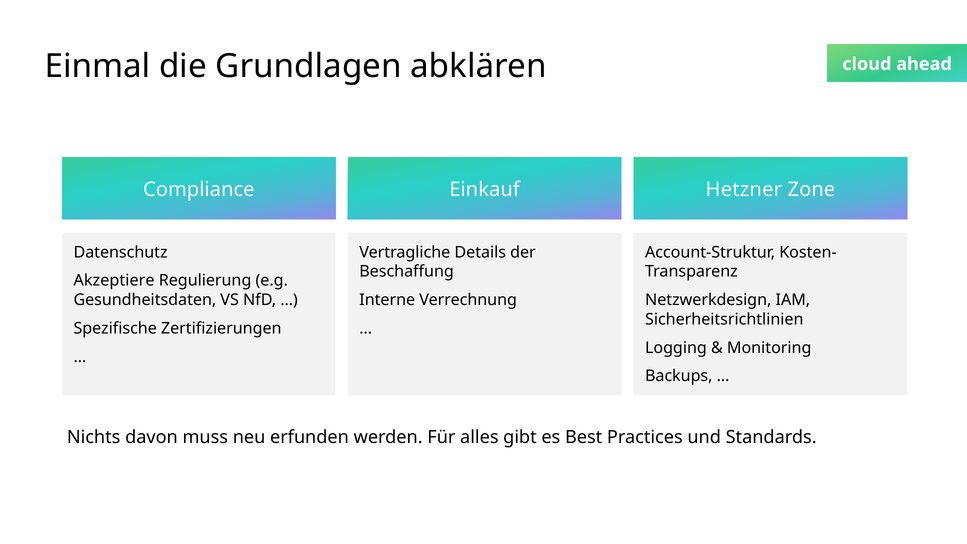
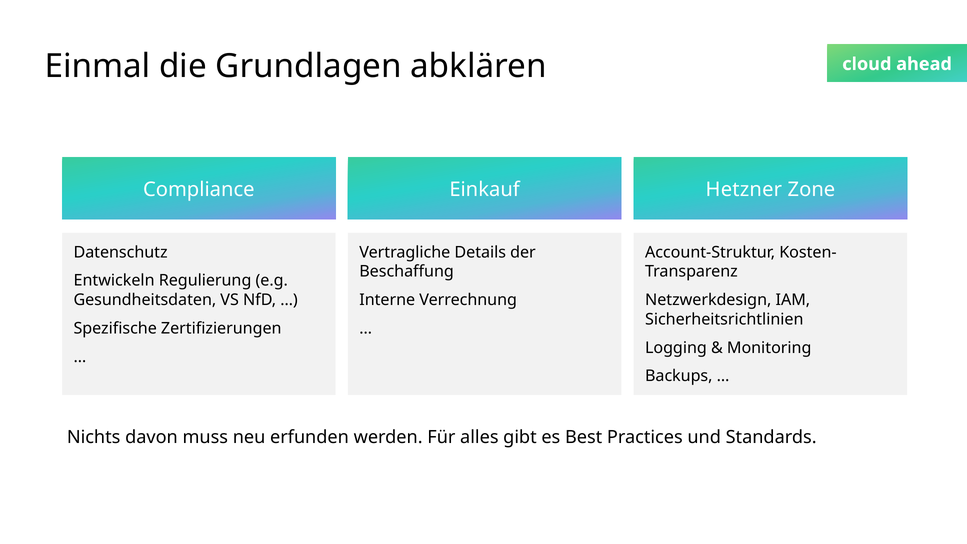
Akzeptiere: Akzeptiere -> Entwickeln (114, 281)
